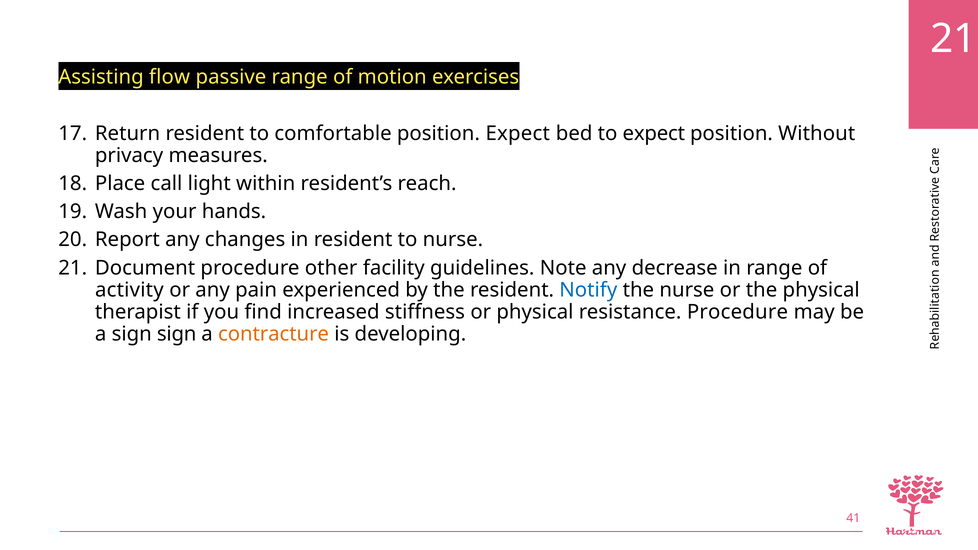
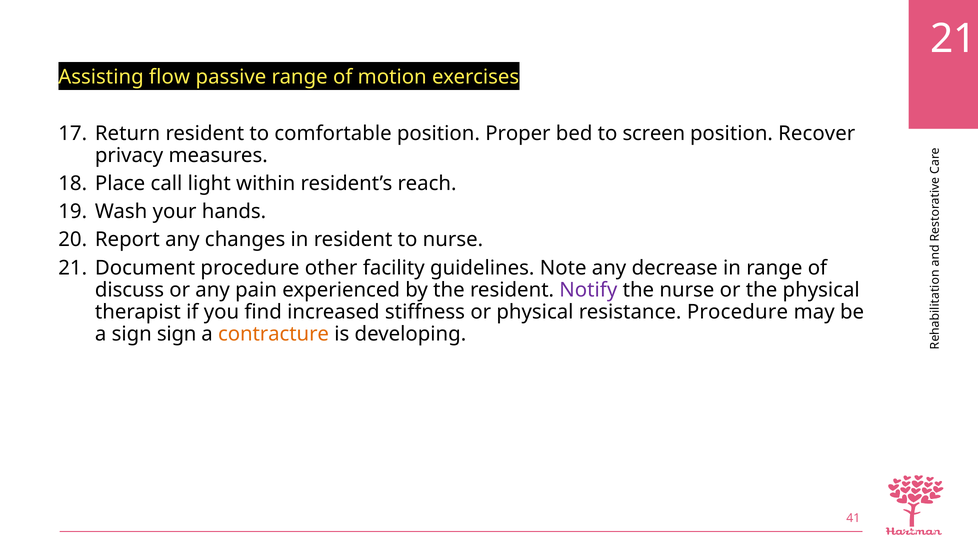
position Expect: Expect -> Proper (518, 133)
to expect: expect -> screen (654, 133)
Without: Without -> Recover (817, 133)
activity: activity -> discuss (130, 290)
Notify colour: blue -> purple (588, 290)
